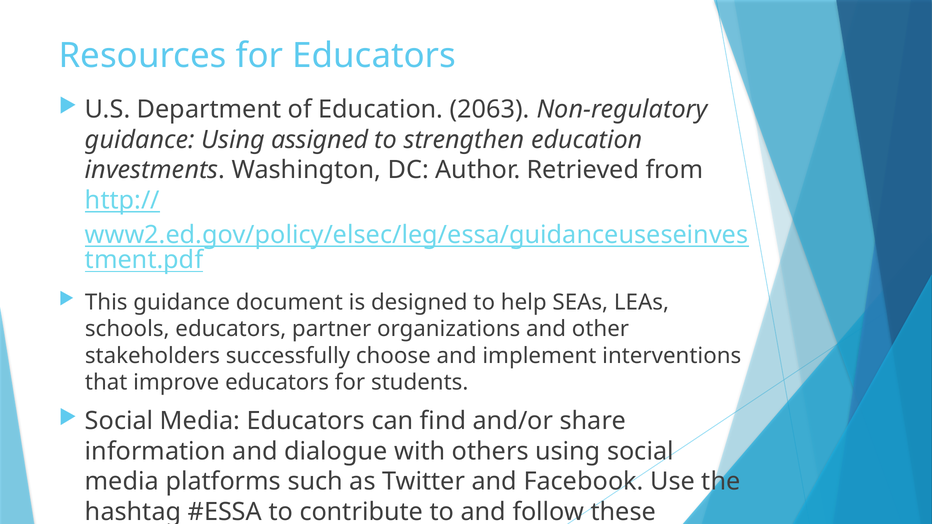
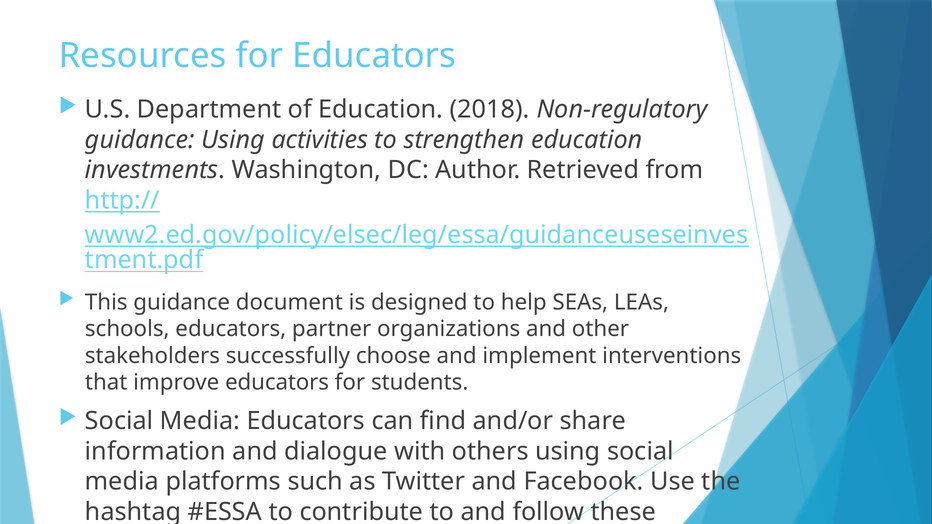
2063: 2063 -> 2018 (490, 110)
assigned: assigned -> activities (320, 140)
